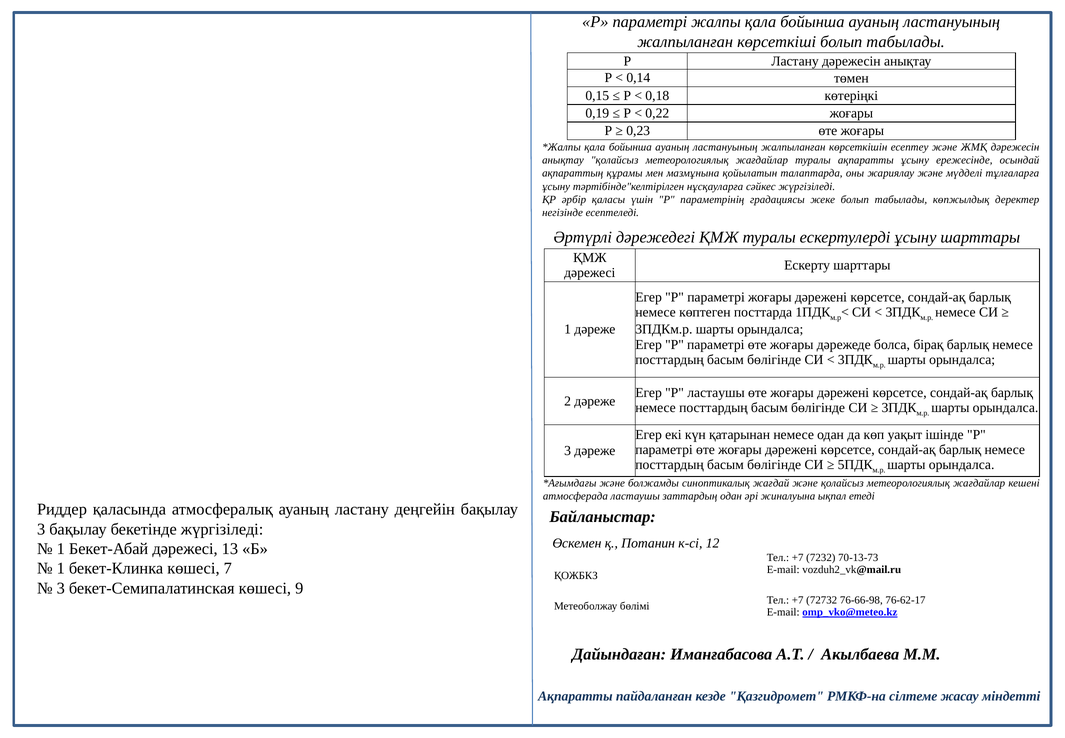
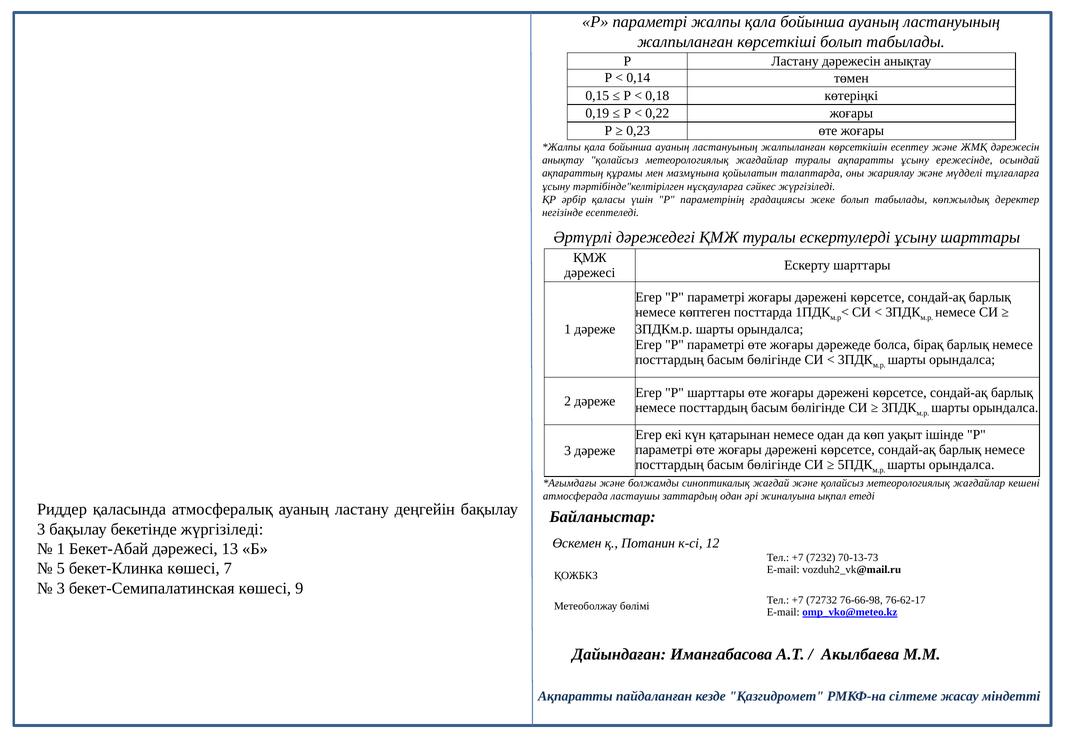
Р ластаушы: ластаушы -> шарттары (716, 392)
1: 1 -> 5 (61, 568)
